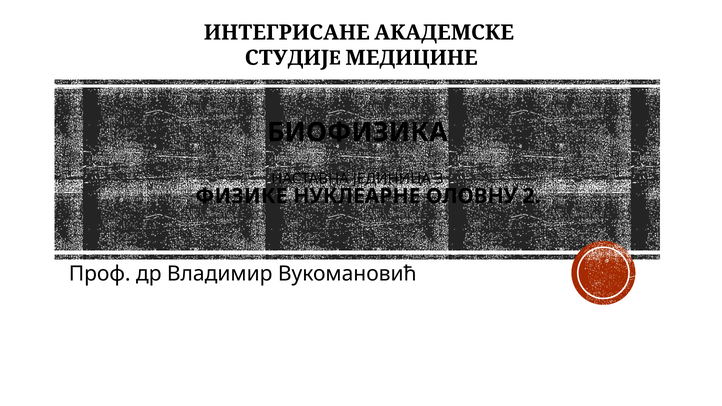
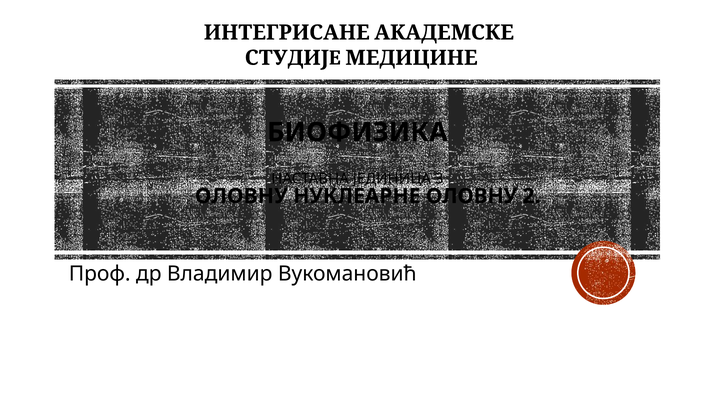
ФИЗИКЕ: ФИЗИКЕ -> ОЛОВНУ (241, 196)
